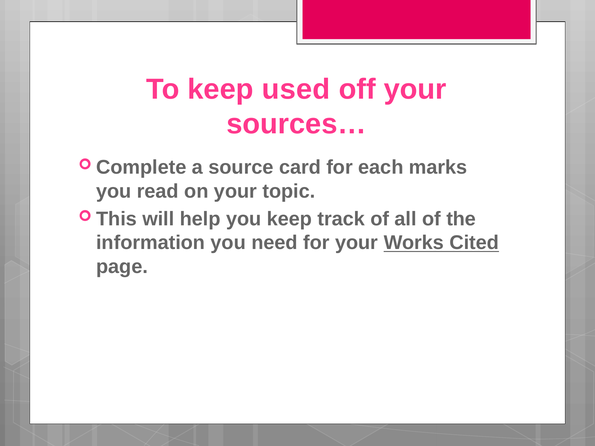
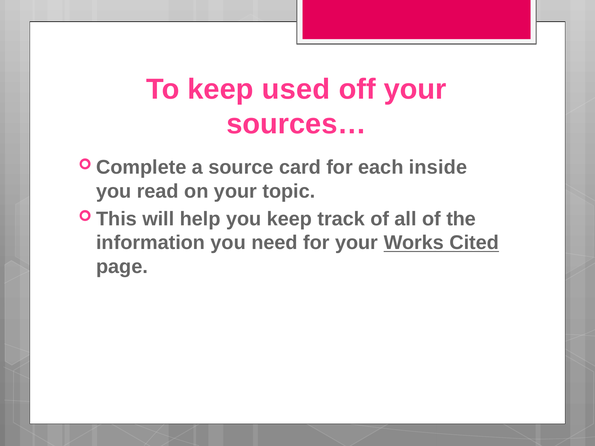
marks: marks -> inside (438, 167)
